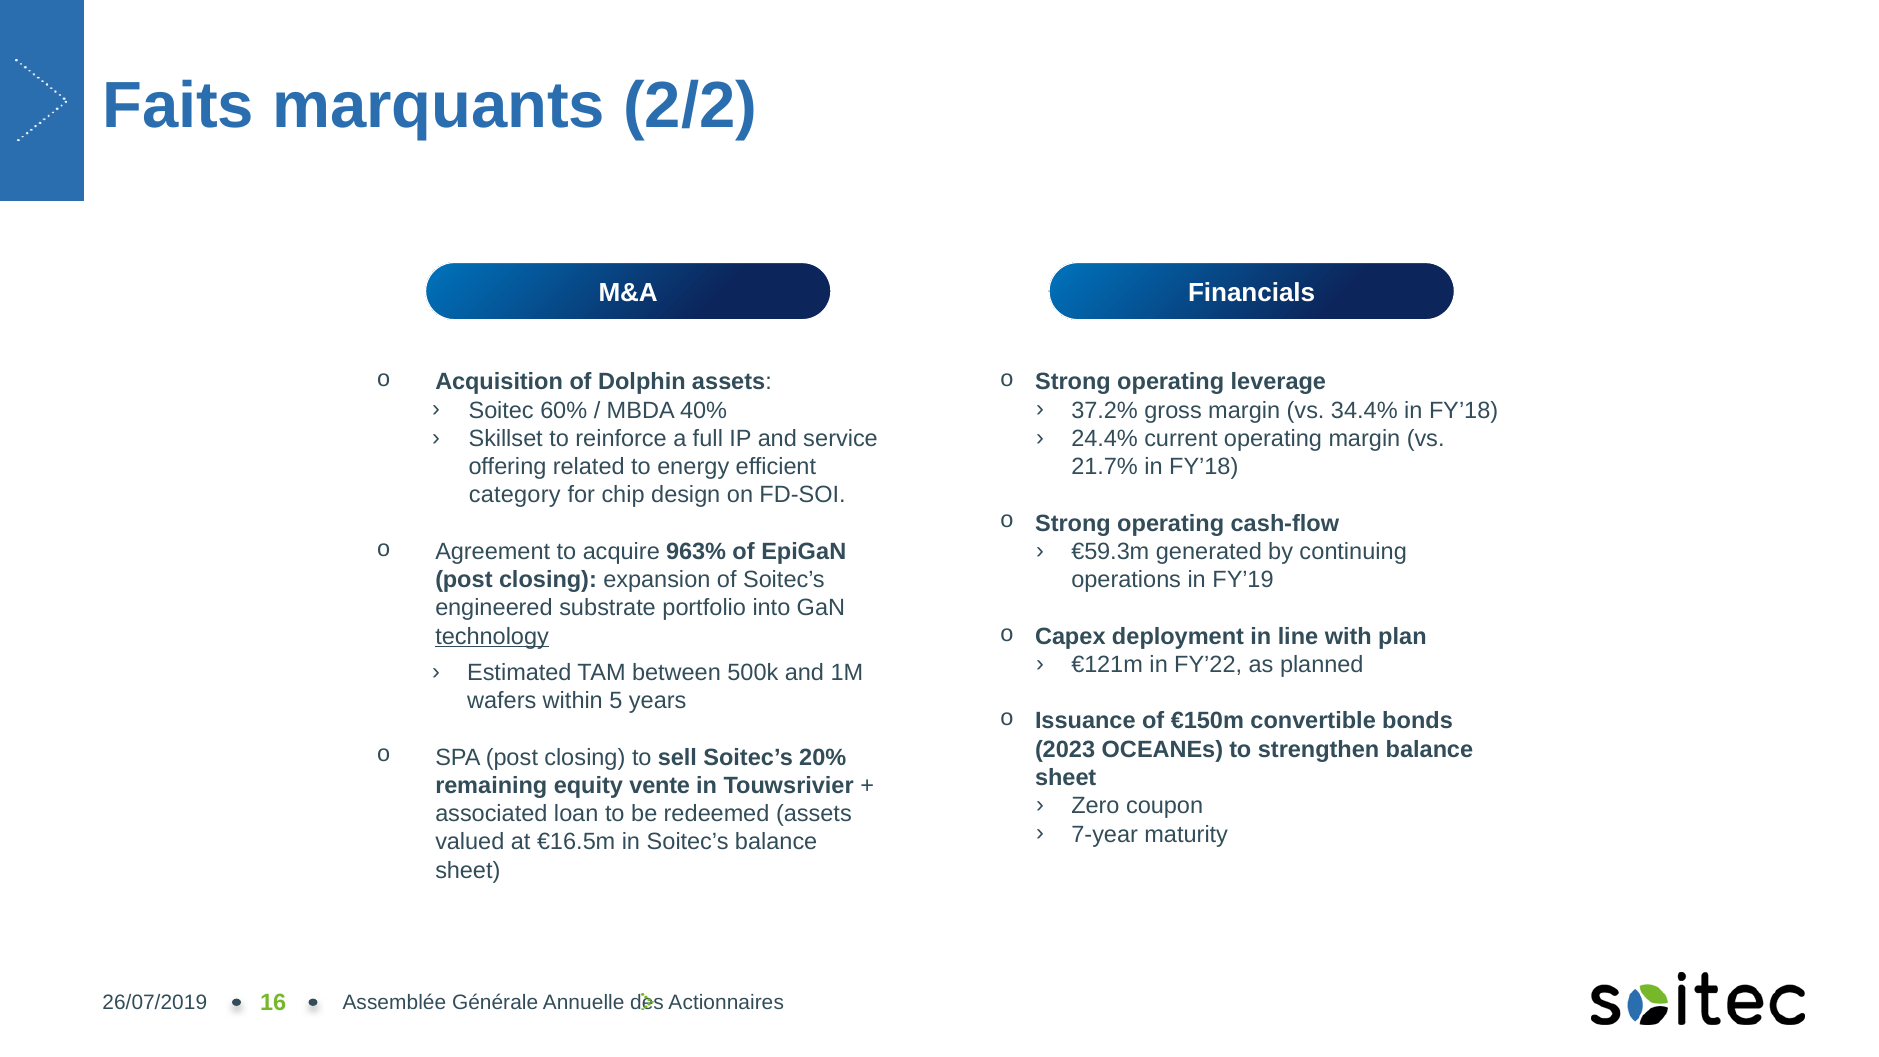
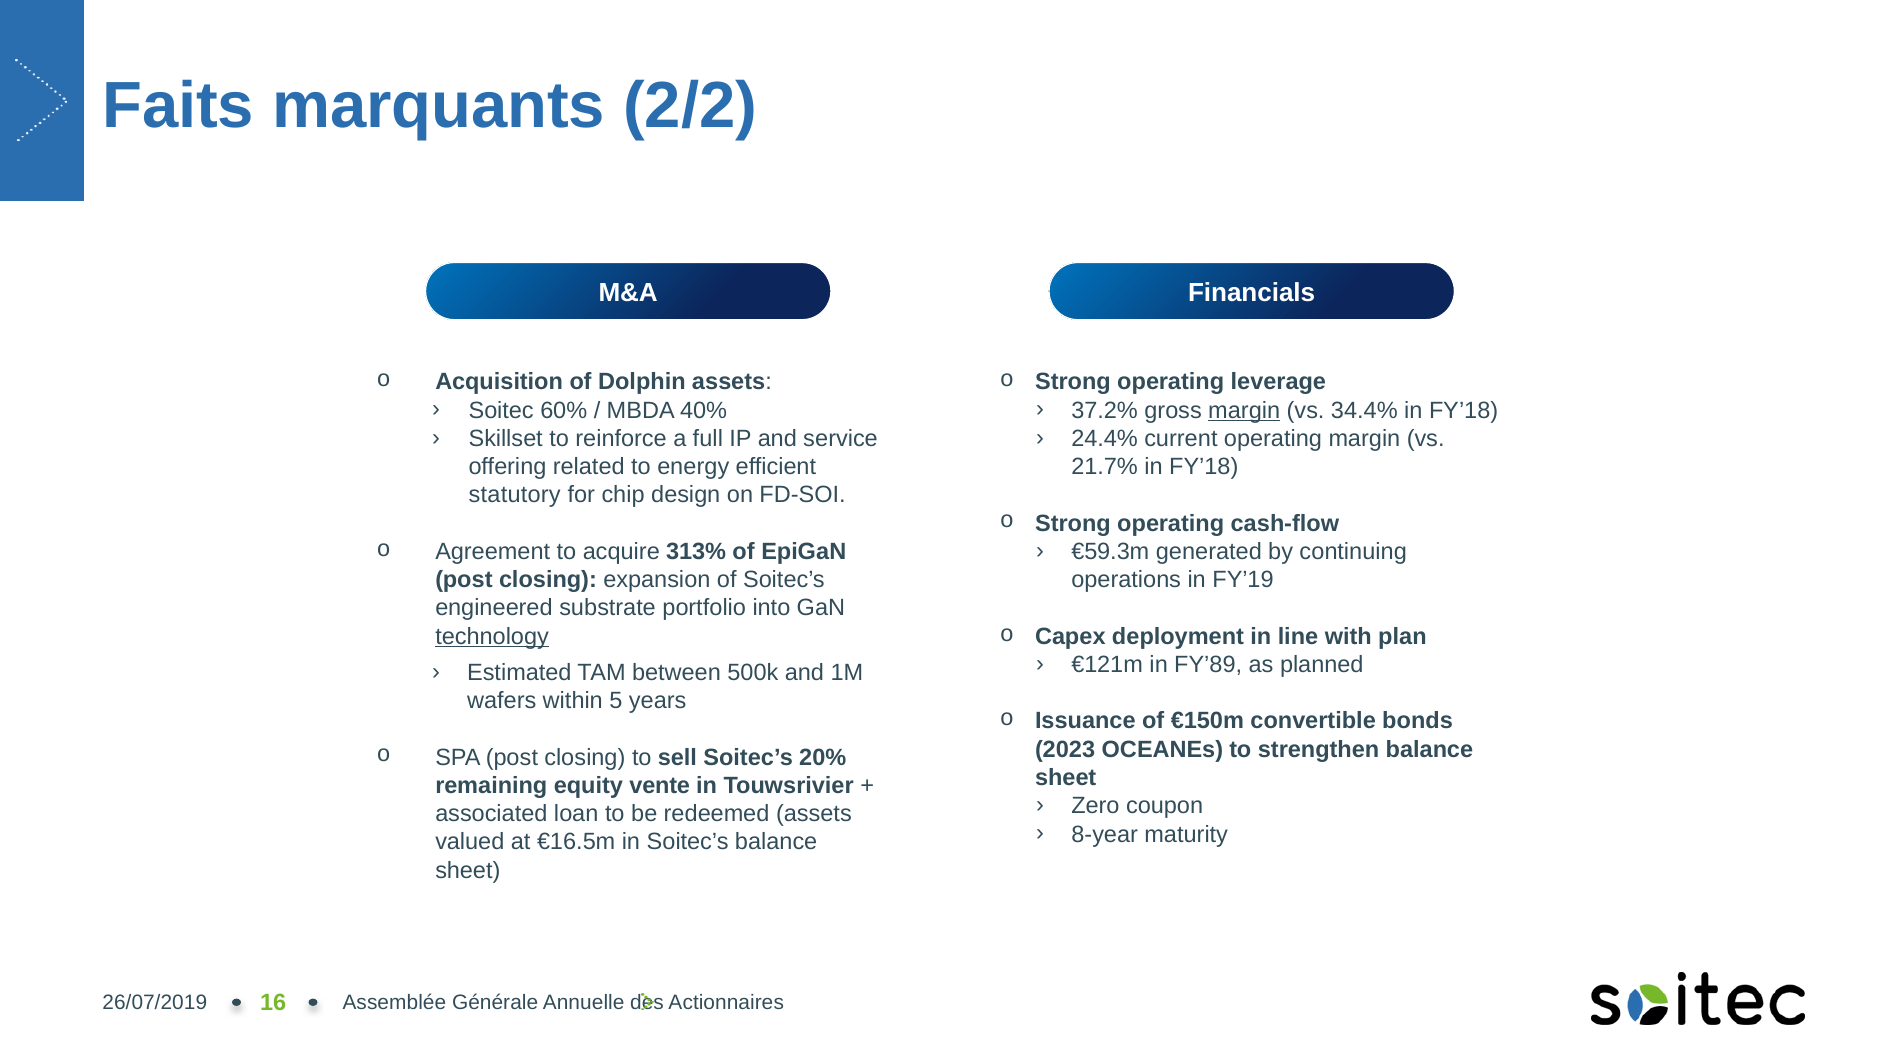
margin underline: none -> present (1244, 410)
category: category -> statutory (515, 495)
963%: 963% -> 313% (696, 552)
FY’22: FY’22 -> FY’89 (1208, 665)
7-year: 7-year -> 8-year (1105, 834)
